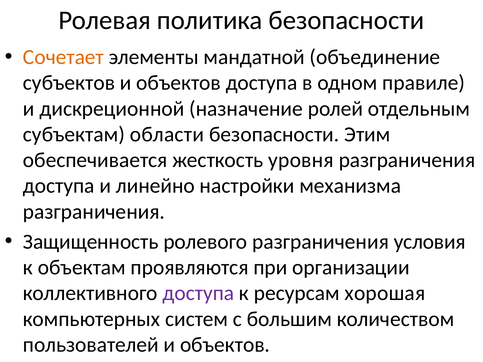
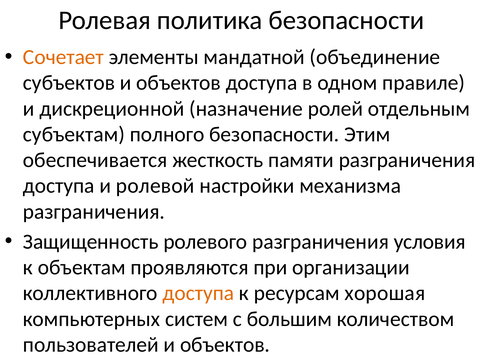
области: области -> полного (167, 135)
уровня: уровня -> памяти (301, 160)
линейно: линейно -> ролевой (155, 186)
доступа colour: purple -> orange (198, 293)
